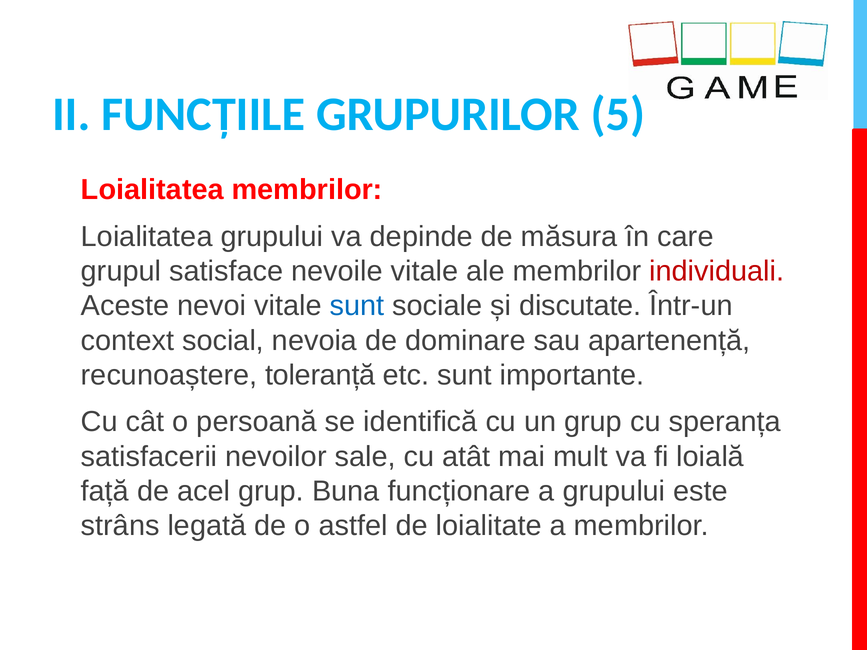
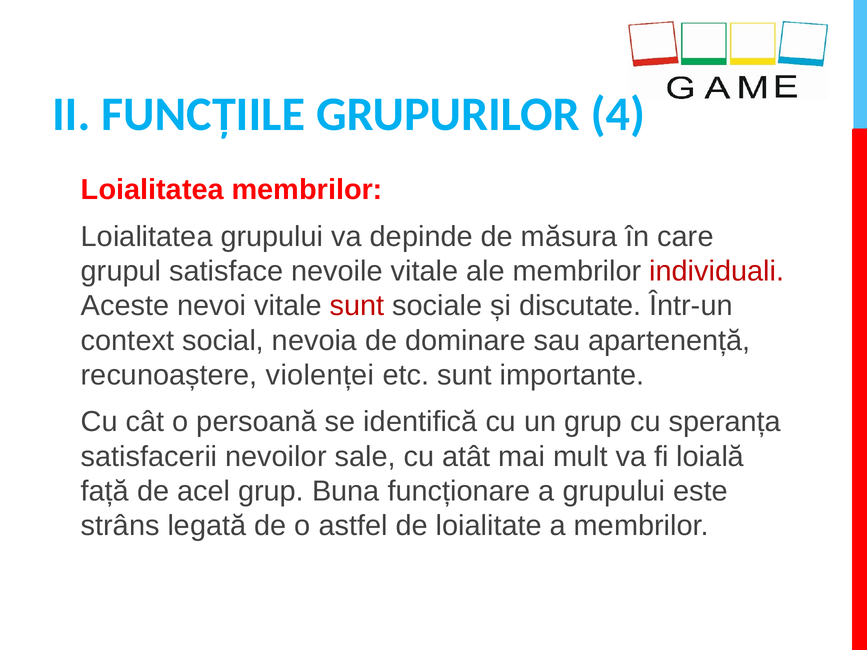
5: 5 -> 4 (618, 115)
sunt colour: blue -> red (357, 306)
toleranță: toleranță -> violenței (320, 375)
